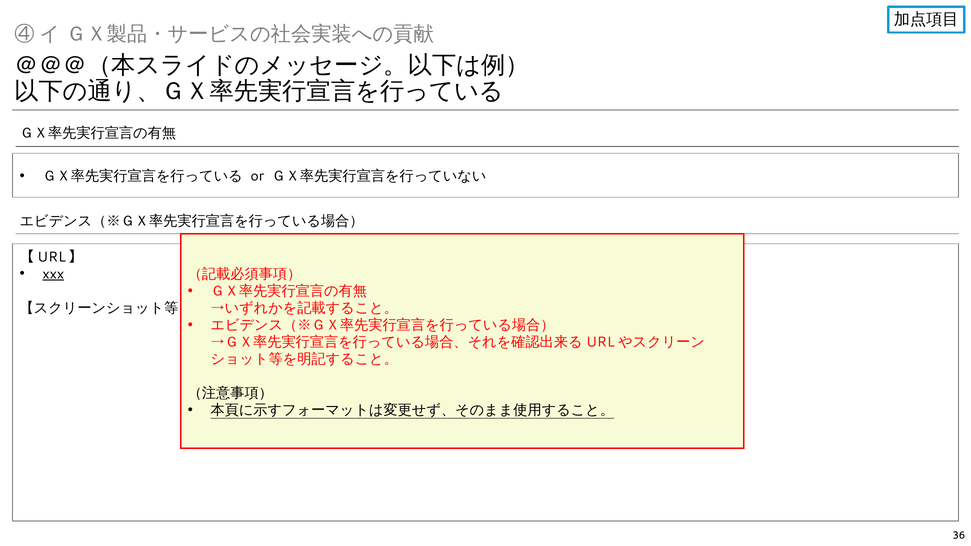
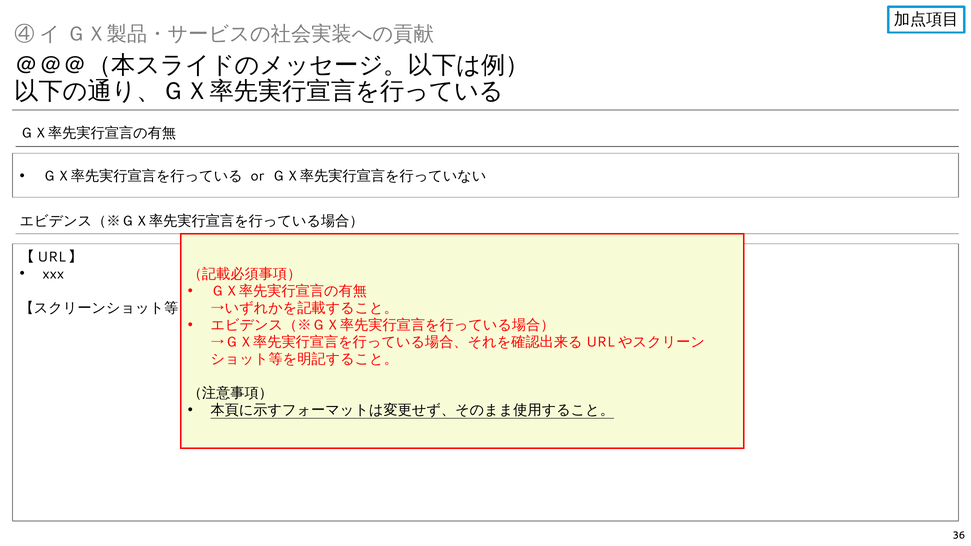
xxx underline: present -> none (53, 274)
